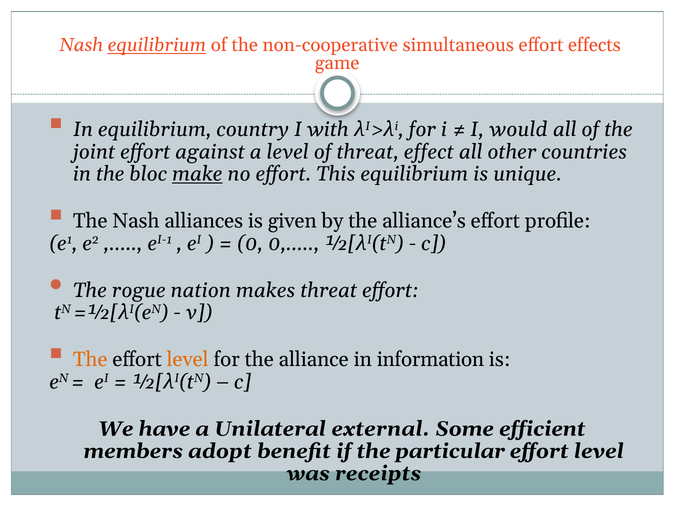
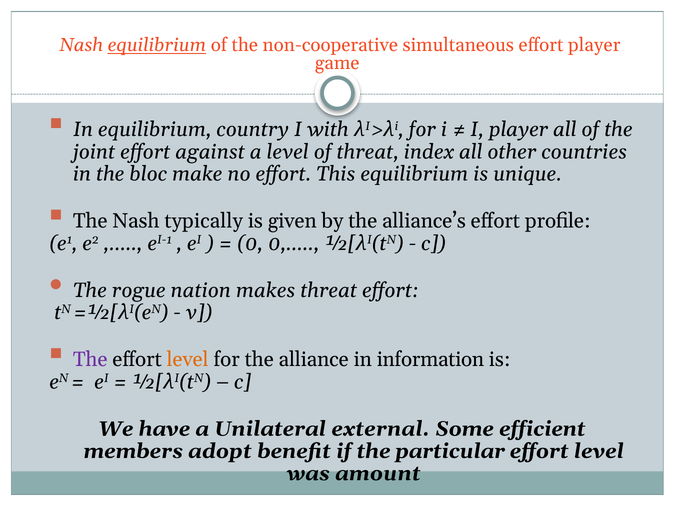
effort effects: effects -> player (594, 45)
I would: would -> player (519, 130)
effect: effect -> index (429, 152)
make underline: present -> none (197, 174)
alliances: alliances -> typically (204, 221)
The colour: orange -> purple (90, 360)
receipts: receipts -> amount (378, 474)
